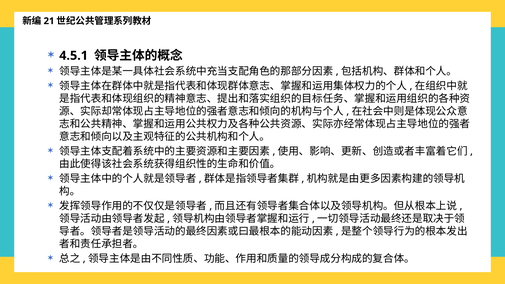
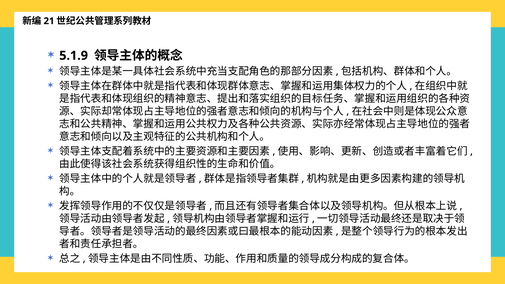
4.5.1: 4.5.1 -> 5.1.9 (74, 56)
